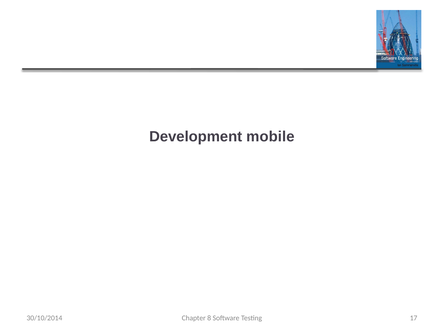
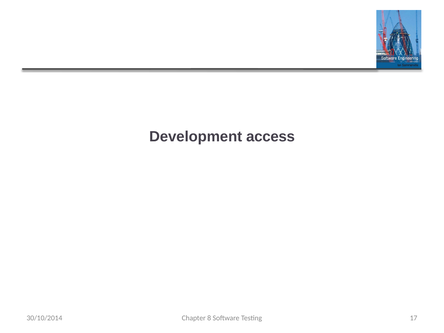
mobile: mobile -> access (271, 136)
